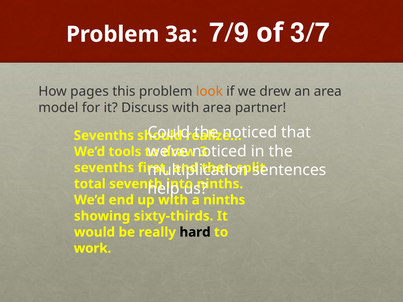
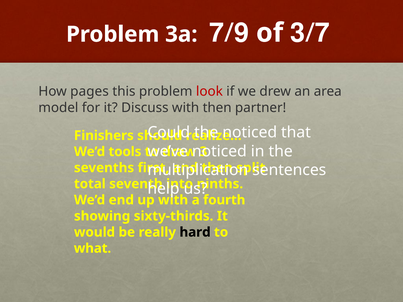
look colour: orange -> red (209, 92)
with area: area -> then (217, 108)
Sevenths: Sevenths -> Finishers (104, 136)
a ninths: ninths -> fourth (224, 200)
work: work -> what (92, 248)
